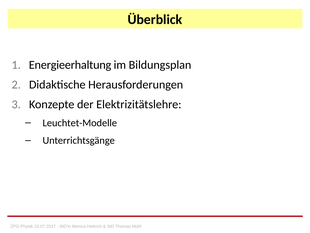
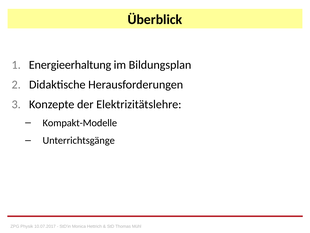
Leuchtet-Modelle: Leuchtet-Modelle -> Kompakt-Modelle (80, 123)
